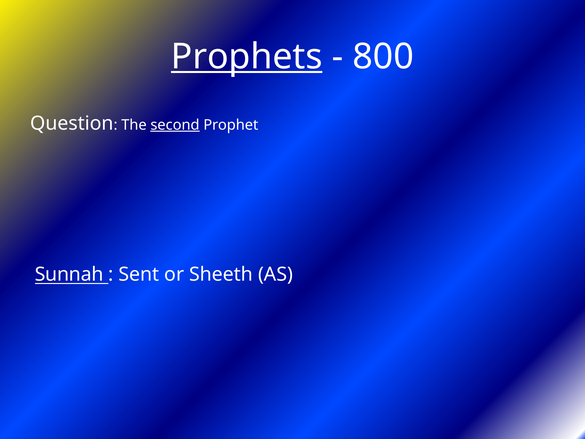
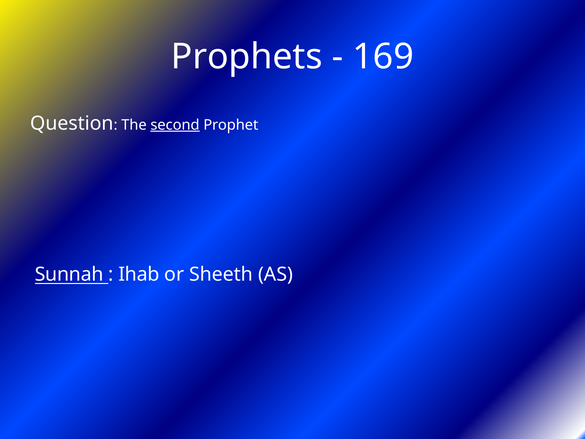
Prophets underline: present -> none (247, 57)
800: 800 -> 169 (383, 57)
Sent: Sent -> Ihab (139, 274)
